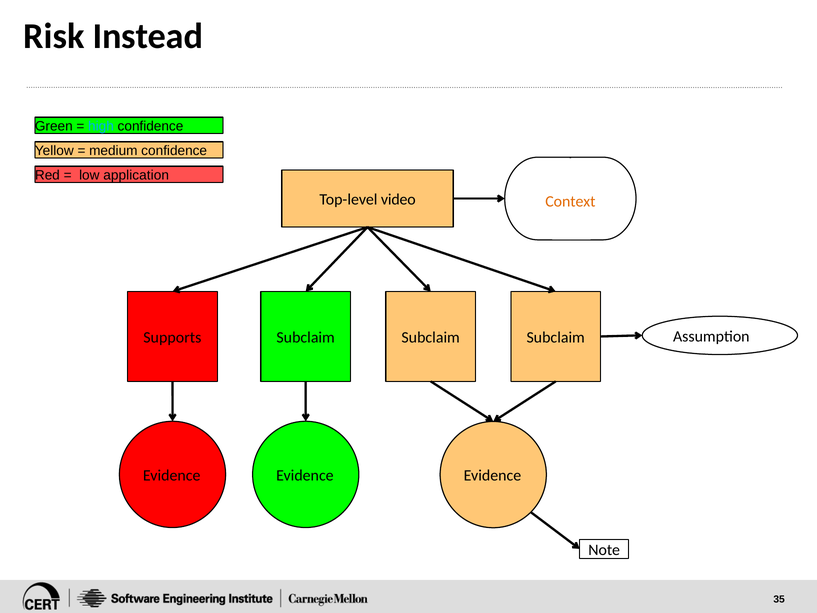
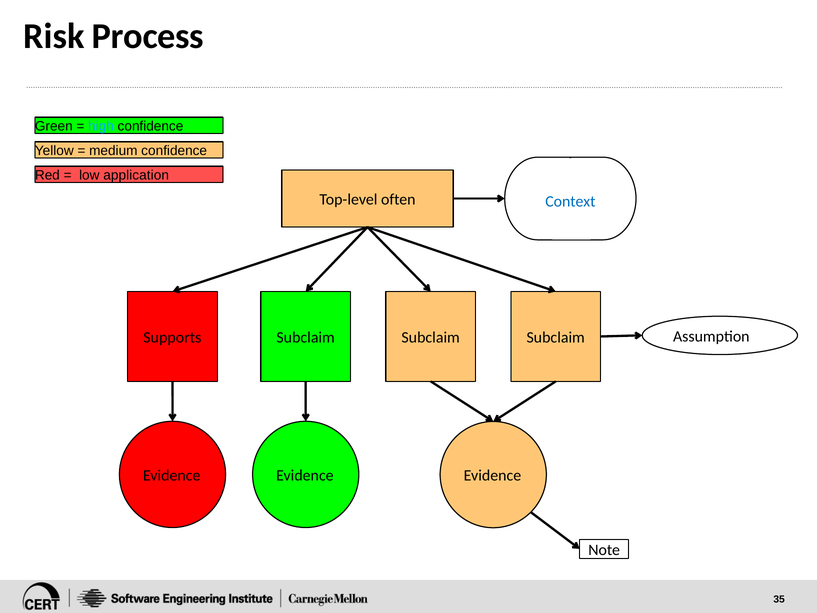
Instead: Instead -> Process (148, 36)
video: video -> often (398, 200)
Context colour: orange -> blue (570, 201)
